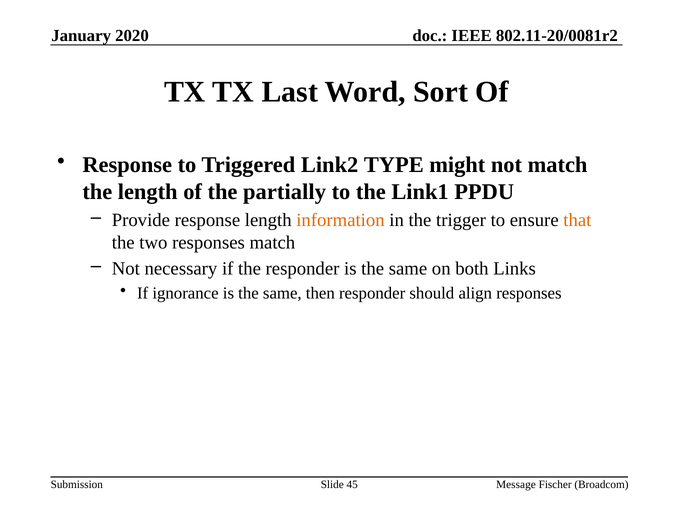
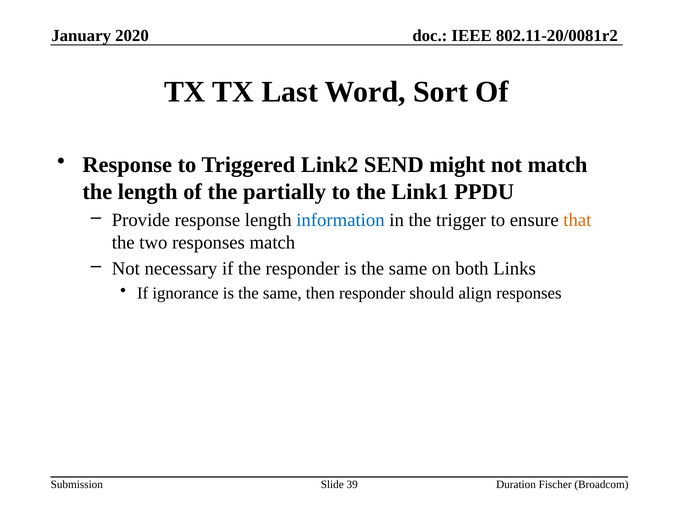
TYPE: TYPE -> SEND (394, 165)
information colour: orange -> blue (340, 220)
45: 45 -> 39 (352, 484)
Message: Message -> Duration (516, 484)
